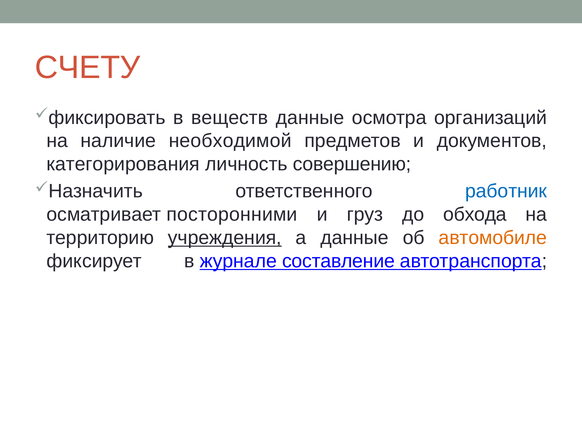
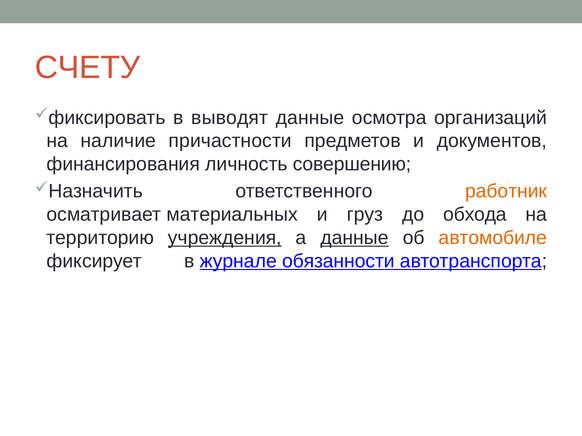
веществ: веществ -> выводят (230, 118)
необходимой: необходимой -> причастности (230, 141)
категорирования: категорирования -> финансирования (123, 164)
работник colour: blue -> orange (506, 191)
посторонними: посторонними -> материальных (232, 215)
данные underline: none -> present (355, 238)
составление: составление -> обязанности (338, 261)
